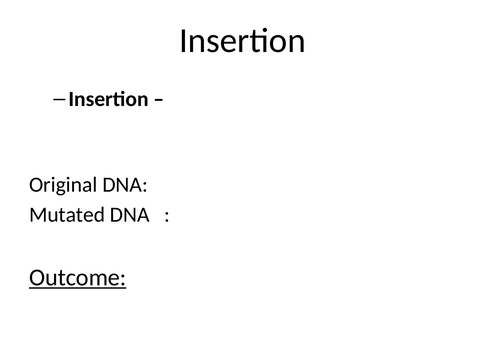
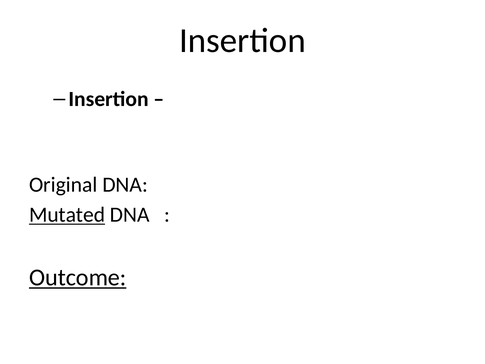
Mutated underline: none -> present (67, 215)
